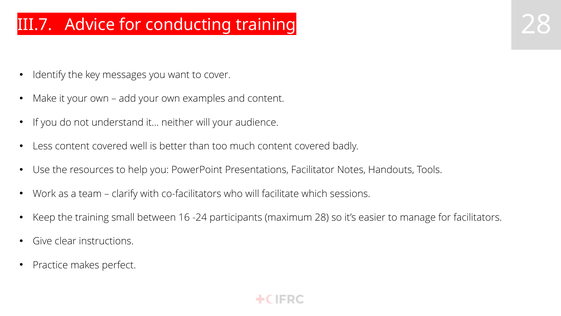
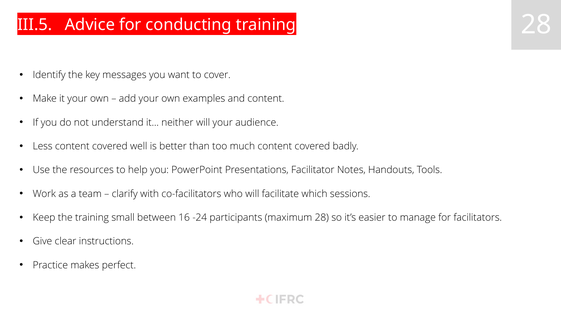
III.7: III.7 -> III.5 (35, 25)
